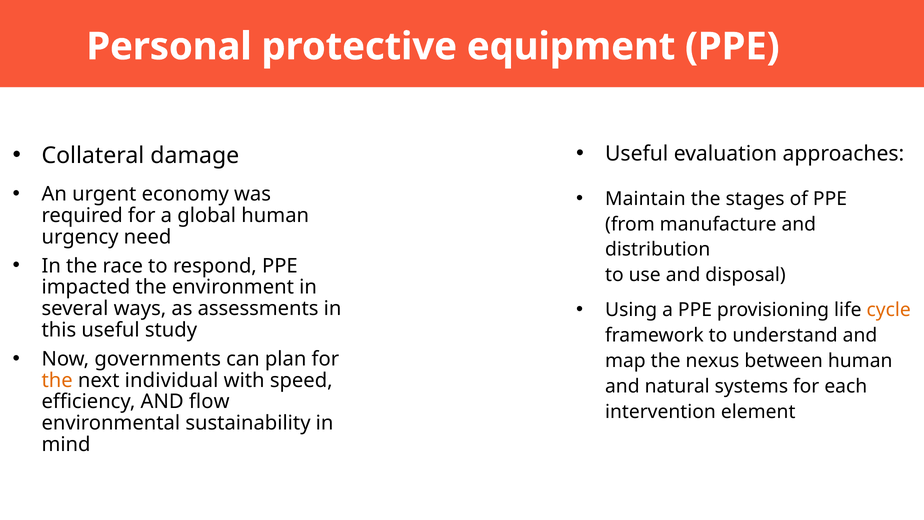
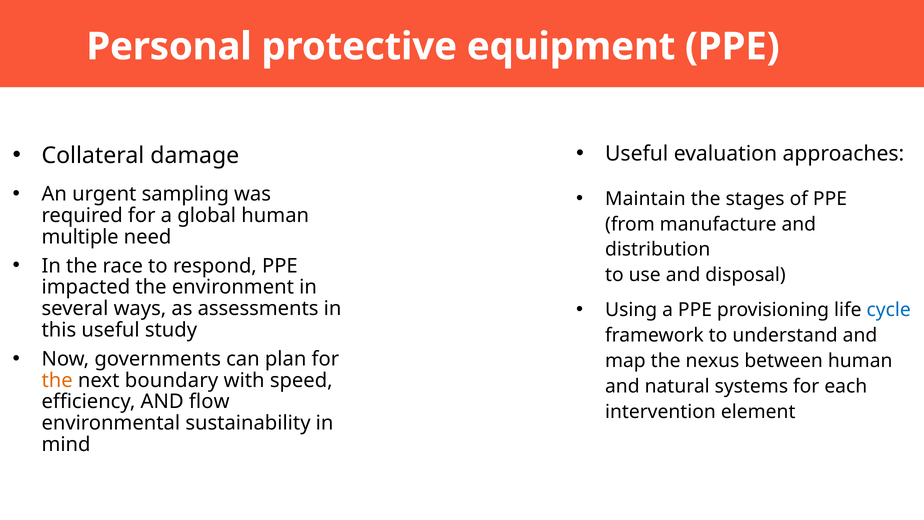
economy: economy -> sampling (185, 194)
urgency: urgency -> multiple (80, 237)
cycle colour: orange -> blue (889, 310)
individual: individual -> boundary (172, 380)
